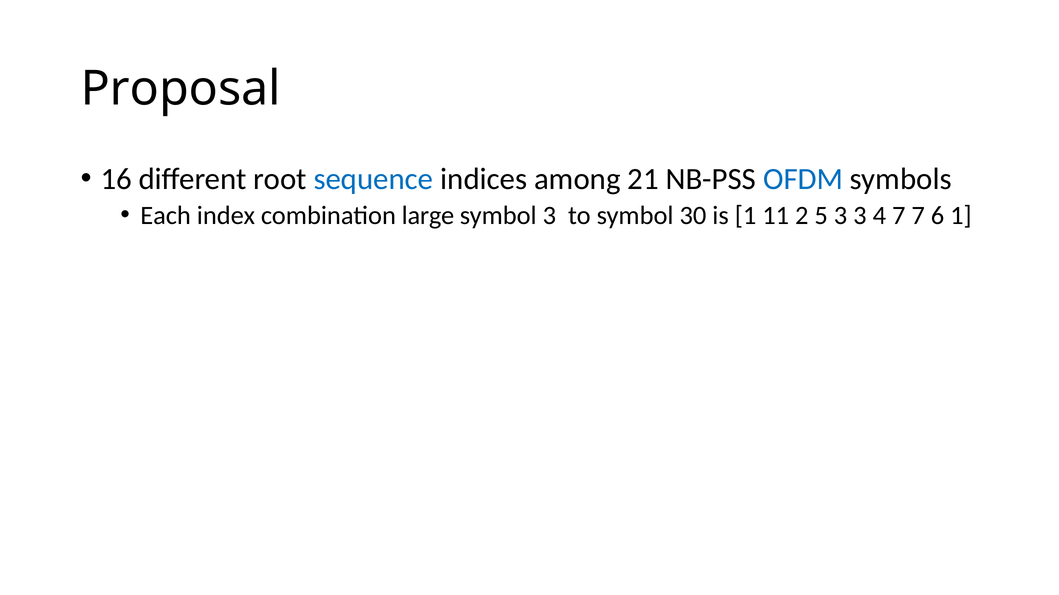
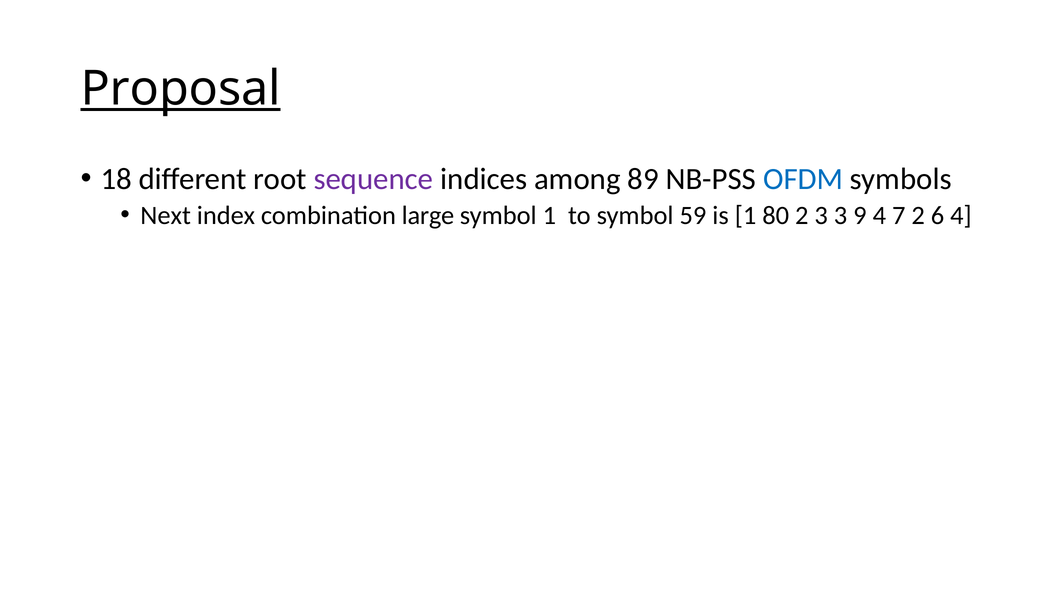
Proposal underline: none -> present (181, 89)
16: 16 -> 18 (116, 179)
sequence colour: blue -> purple (373, 179)
21: 21 -> 89 (643, 179)
Each: Each -> Next (166, 216)
symbol 3: 3 -> 1 (549, 216)
30: 30 -> 59 (693, 216)
11: 11 -> 80 (776, 216)
2 5: 5 -> 3 (821, 216)
3 3: 3 -> 9 (860, 216)
7 7: 7 -> 2 (918, 216)
6 1: 1 -> 4 (961, 216)
